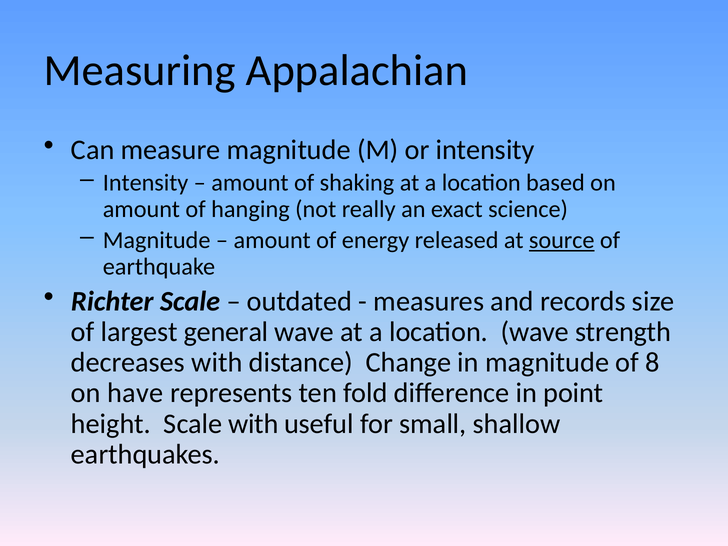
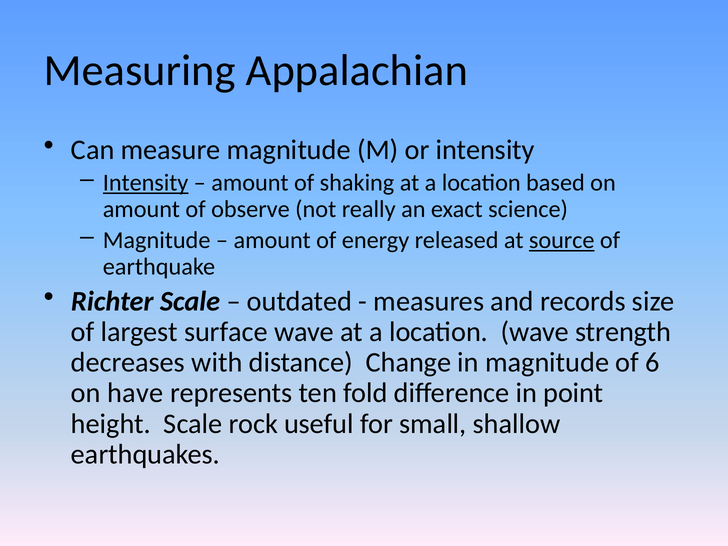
Intensity underline: none -> present (146, 183)
hanging: hanging -> observe (250, 209)
general: general -> surface (226, 332)
8: 8 -> 6 (652, 363)
Scale with: with -> rock (253, 424)
